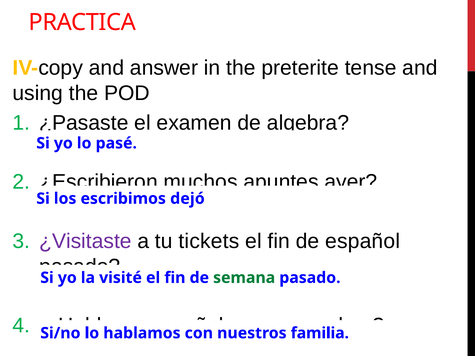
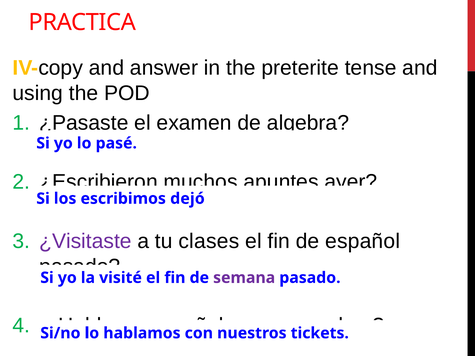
tickets: tickets -> clases (209, 241)
semana colour: green -> purple (244, 278)
familia: familia -> tickets (320, 333)
